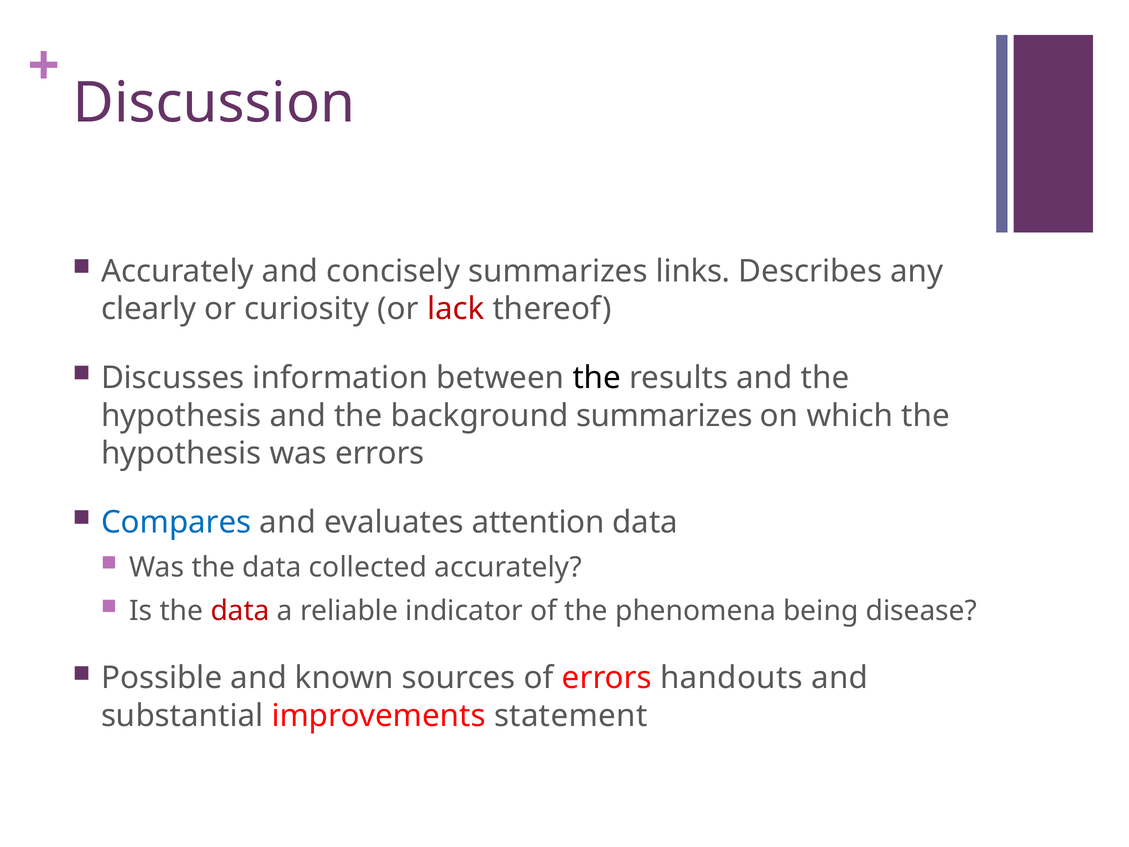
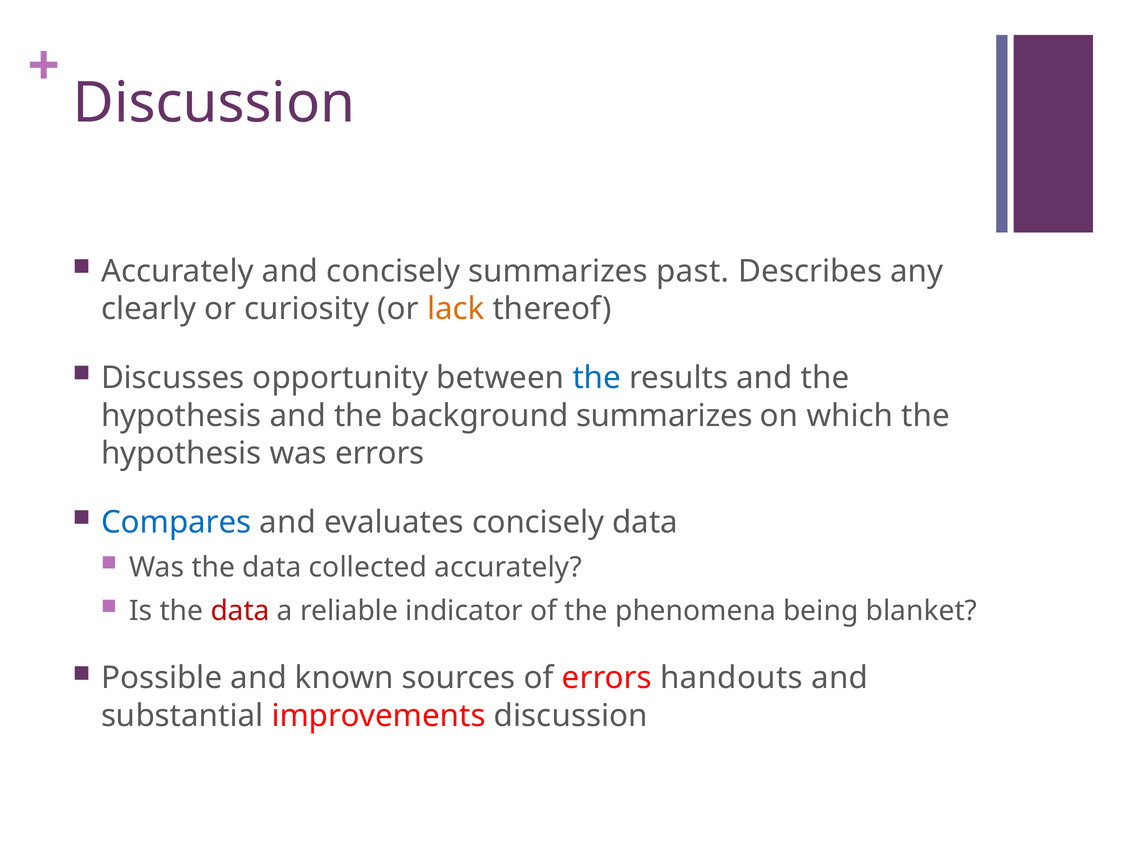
links: links -> past (693, 271)
lack colour: red -> orange (456, 309)
information: information -> opportunity (340, 378)
the colour: black -> blue (597, 378)
evaluates attention: attention -> concisely (538, 522)
disease: disease -> blanket (921, 611)
improvements statement: statement -> discussion (571, 716)
